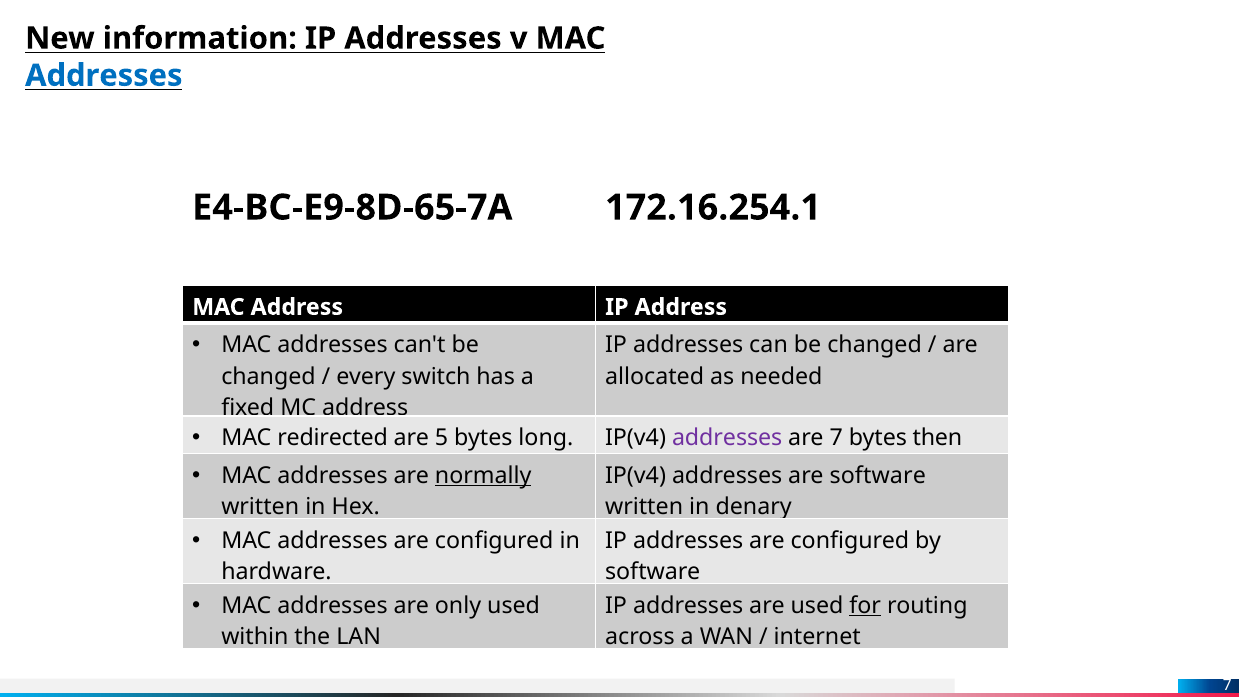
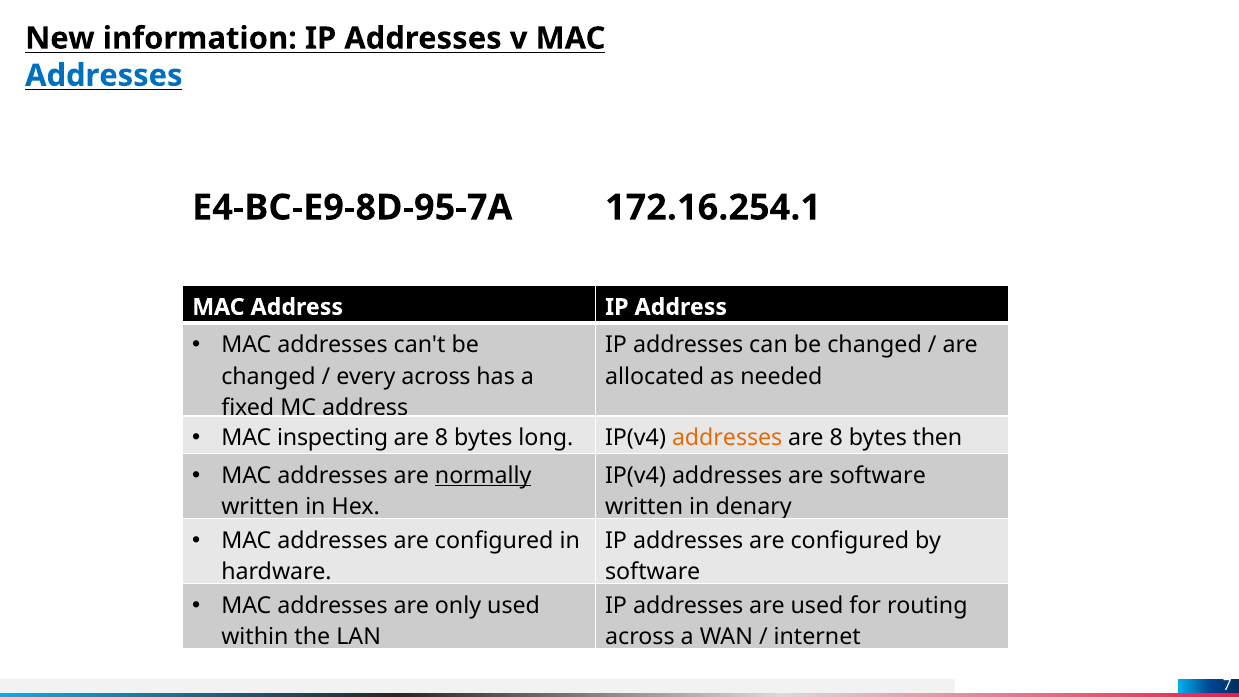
E4-BC-E9-8D-65-7A: E4-BC-E9-8D-65-7A -> E4-BC-E9-8D-95-7A (352, 208)
every switch: switch -> across (436, 376)
redirected: redirected -> inspecting (333, 438)
5: 5 -> 8 (442, 438)
addresses colour: purple -> orange (727, 438)
7: 7 -> 8 (836, 438)
for underline: present -> none (865, 606)
